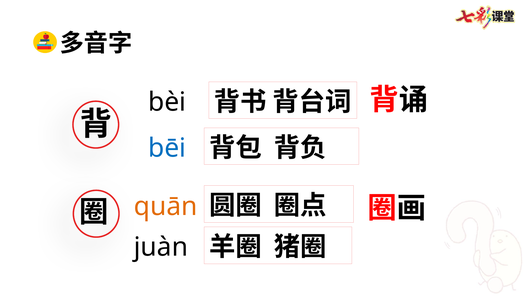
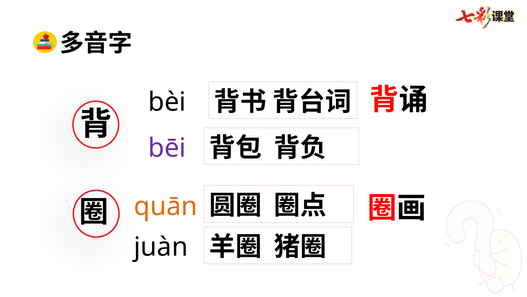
bēi colour: blue -> purple (167, 148)
